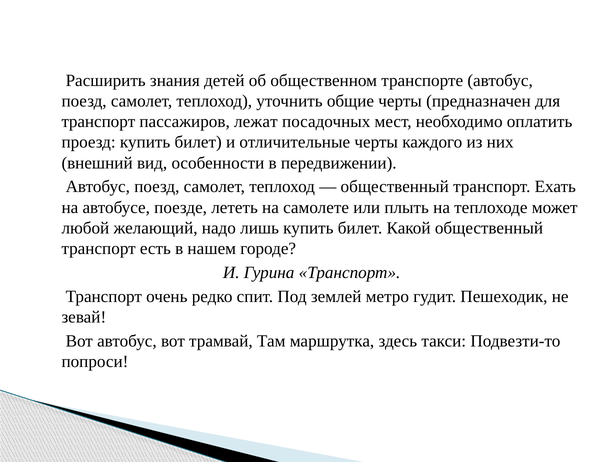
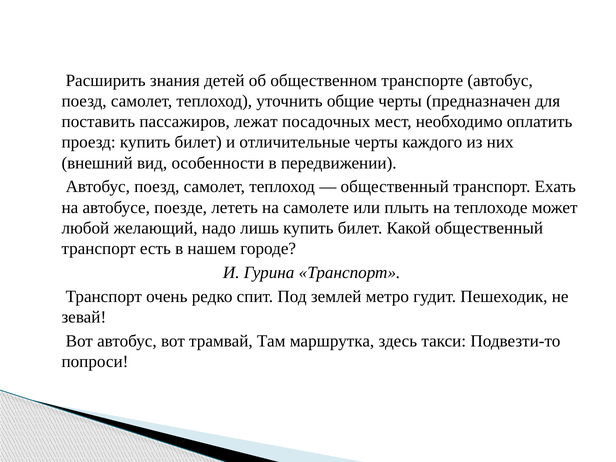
транспорт: транспорт -> поставить (98, 122)
